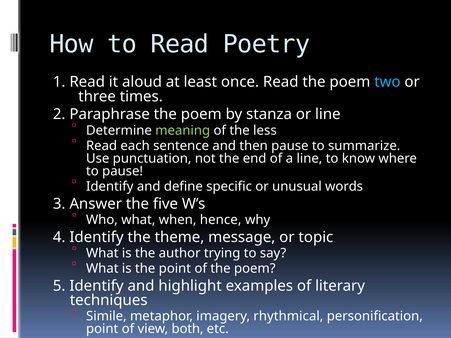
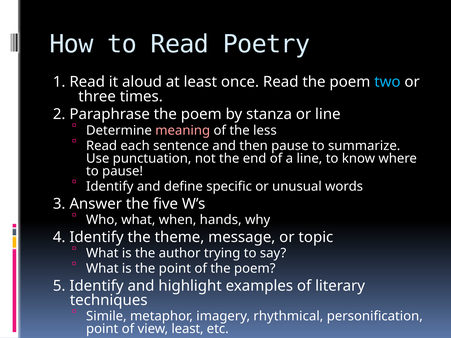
meaning colour: light green -> pink (183, 130)
hence: hence -> hands (221, 220)
view both: both -> least (188, 329)
